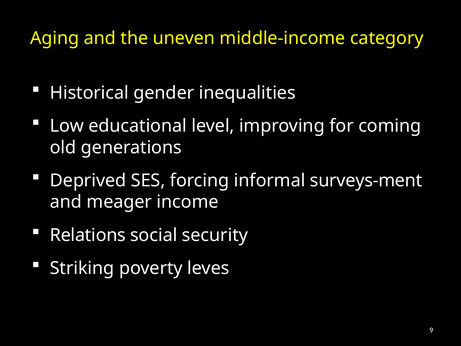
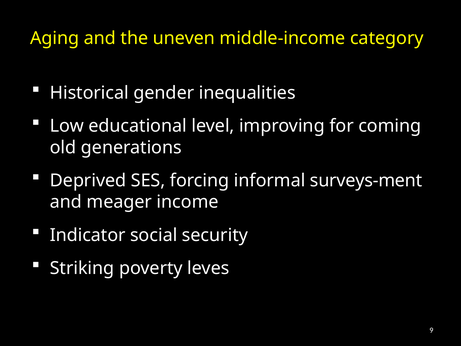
Relations: Relations -> Indicator (88, 235)
